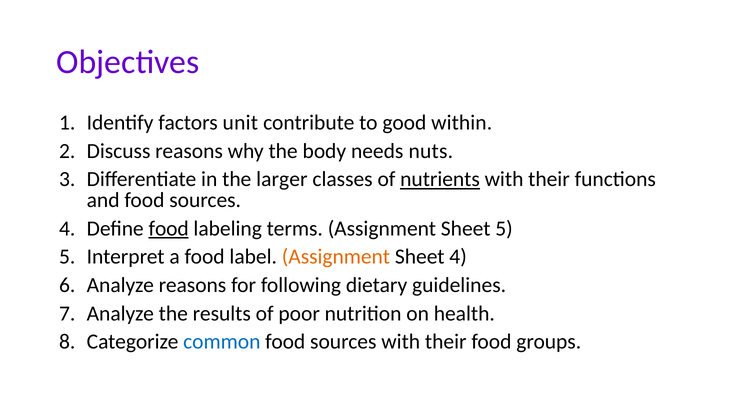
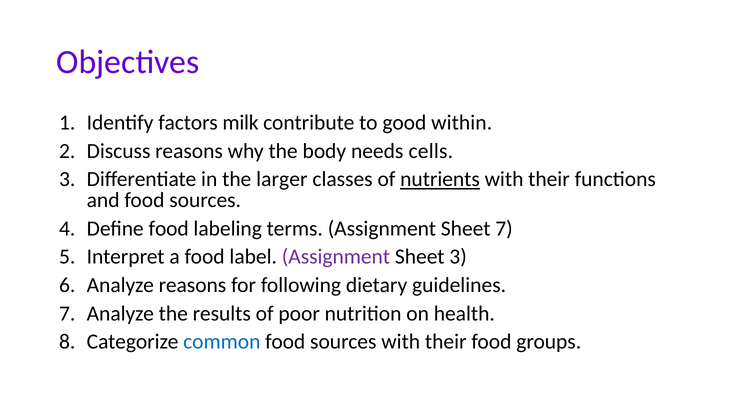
unit: unit -> milk (241, 123)
nuts: nuts -> cells (431, 151)
food underline: present -> none (169, 229)
Sheet 5: 5 -> 7 (504, 229)
Assignment colour: orange -> purple (336, 257)
Sheet 4: 4 -> 3 (458, 257)
